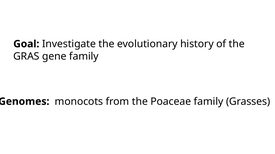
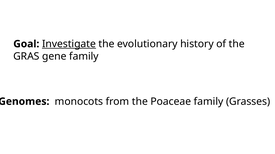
Investigate underline: none -> present (69, 44)
